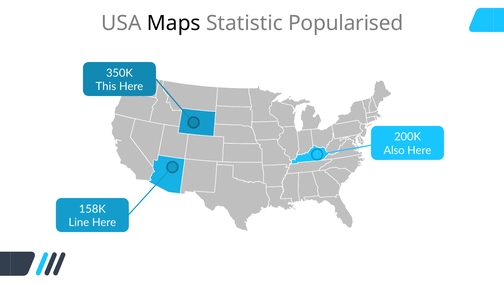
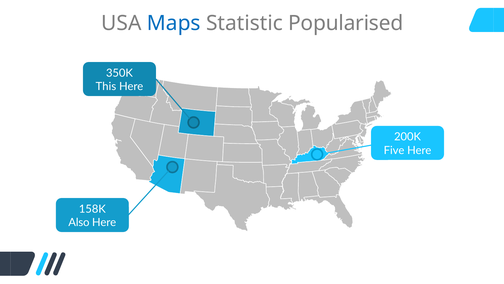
Maps colour: black -> blue (174, 23)
Also: Also -> Five (394, 150)
Line: Line -> Also (79, 222)
